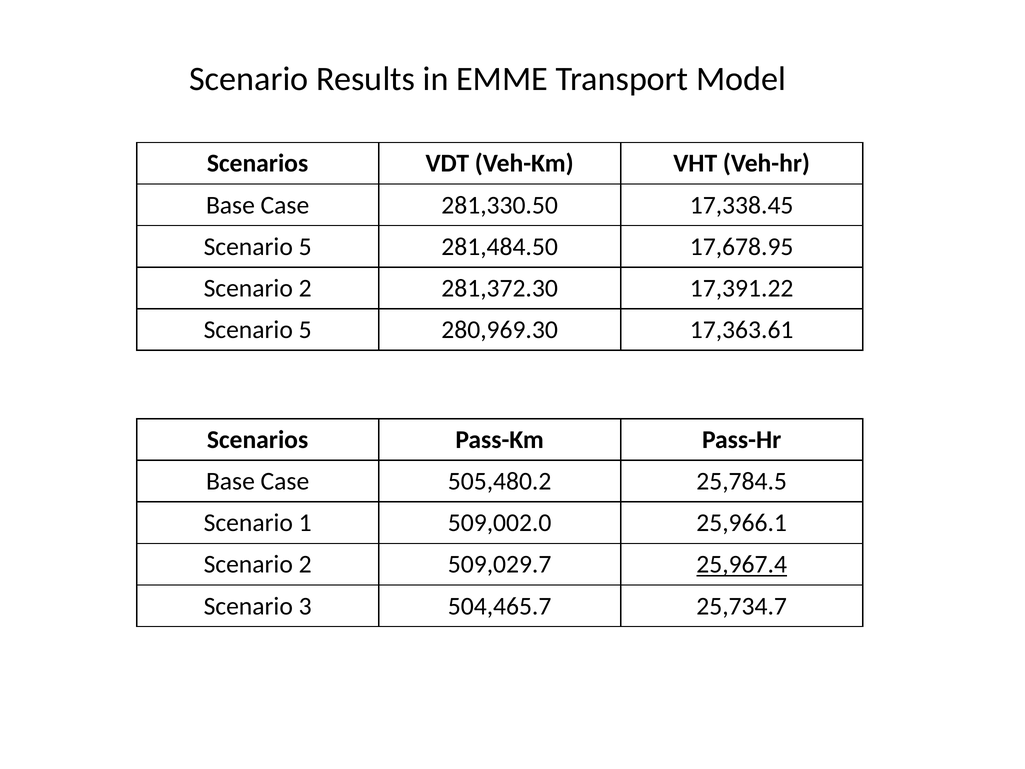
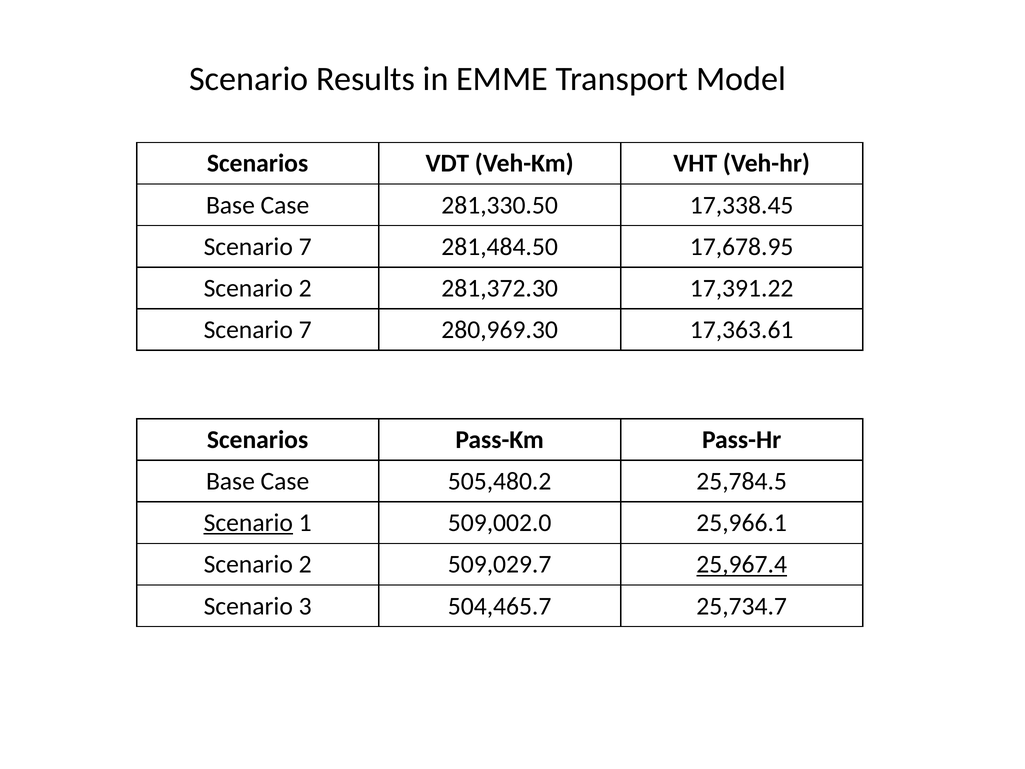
5: 5 -> 7 (305, 247)
5: 5 -> 7 (305, 330)
Scenario underline: none -> present (248, 523)
